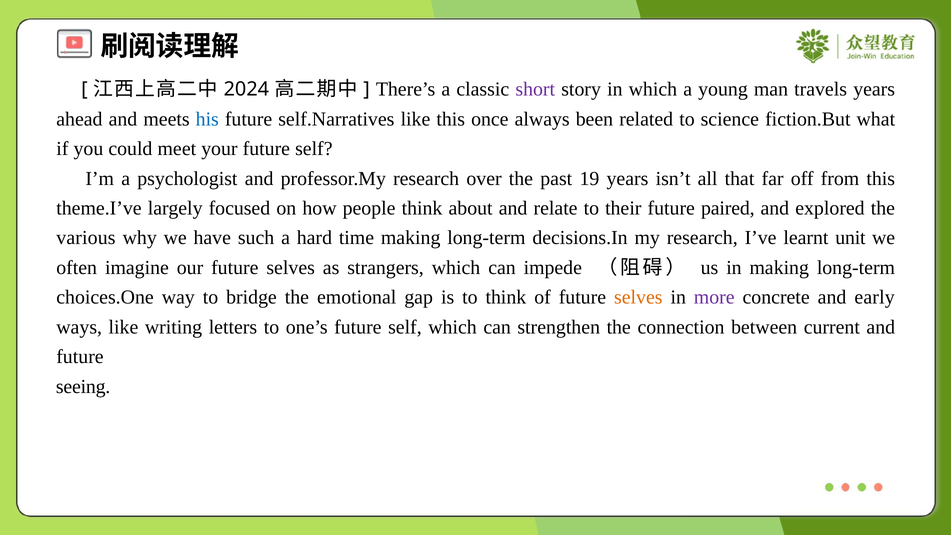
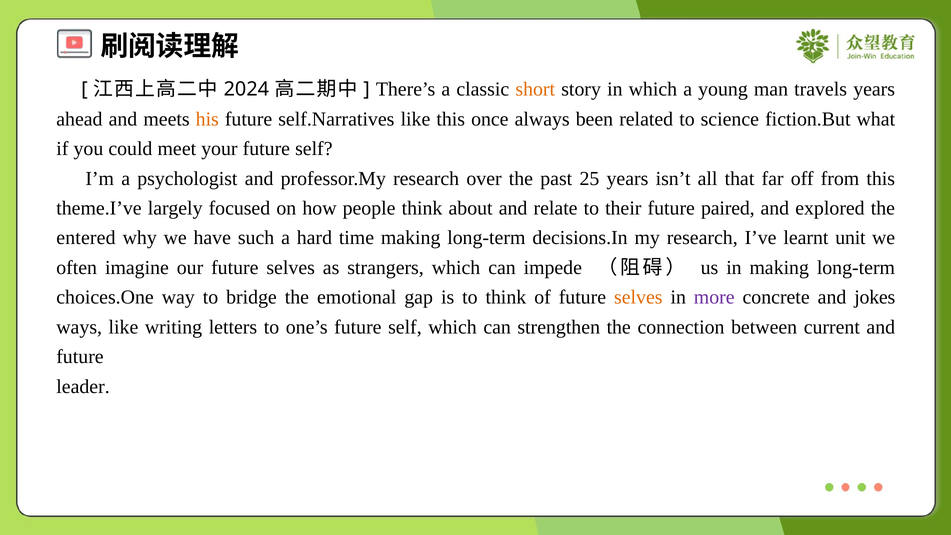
short colour: purple -> orange (535, 89)
his colour: blue -> orange (207, 119)
19: 19 -> 25 (589, 179)
various: various -> entered (86, 238)
early: early -> jokes (875, 297)
seeing: seeing -> leader (83, 386)
